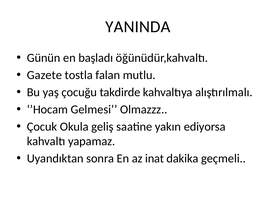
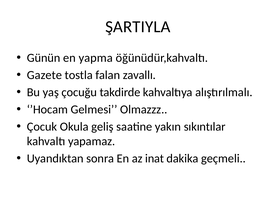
YANINDA: YANINDA -> ŞARTIYLA (138, 27)
başladı: başladı -> yapma (96, 58)
mutlu: mutlu -> zavallı (139, 75)
ediyorsa: ediyorsa -> sıkıntılar (205, 127)
